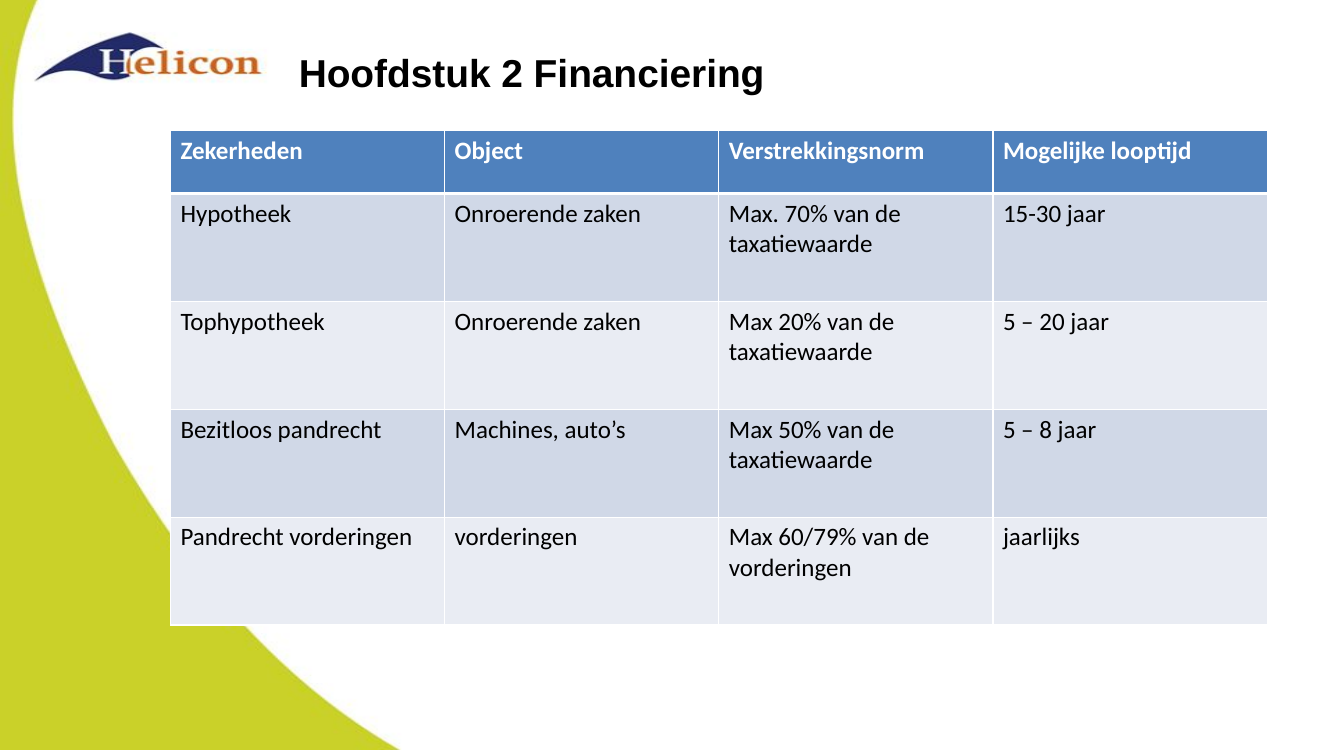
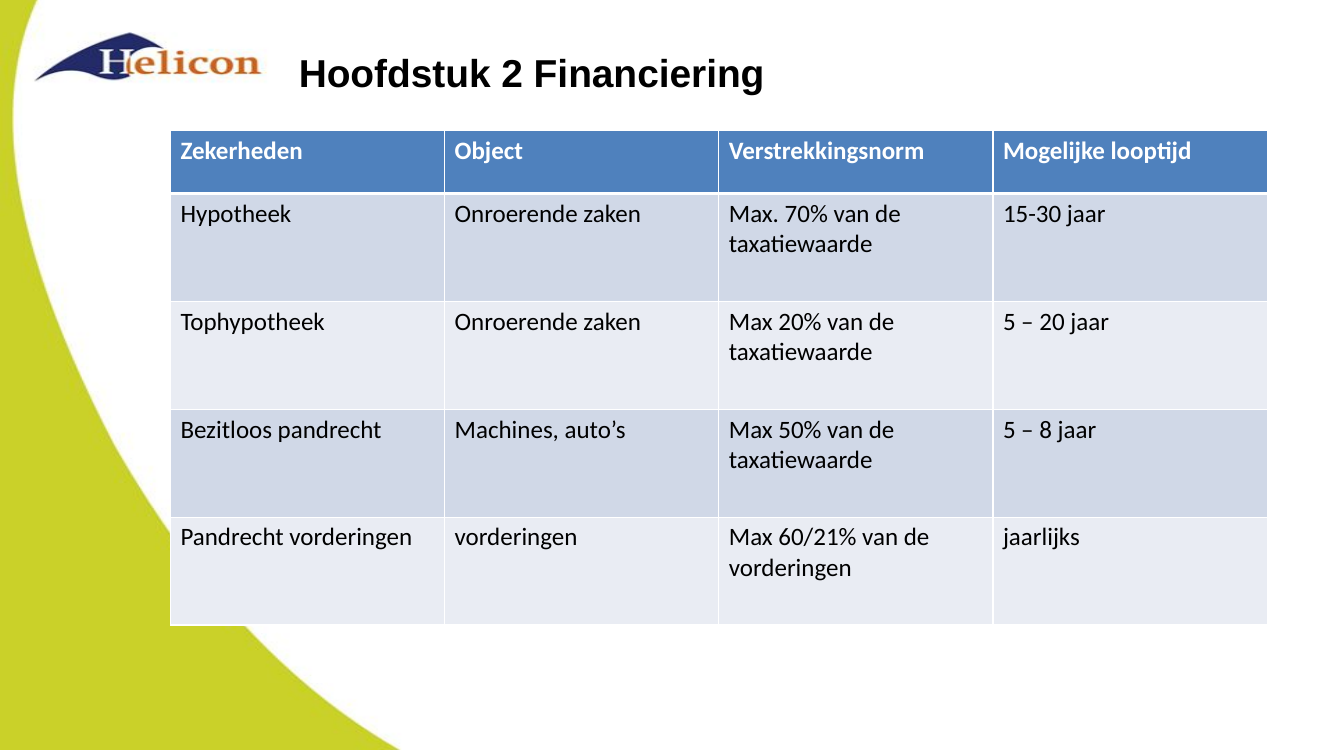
60/79%: 60/79% -> 60/21% (817, 538)
